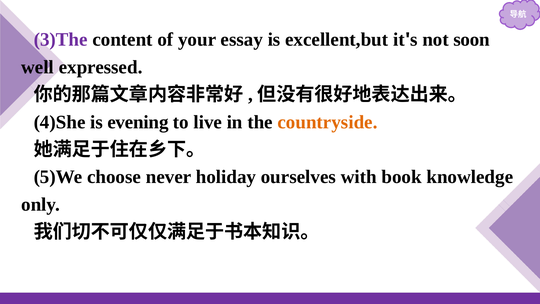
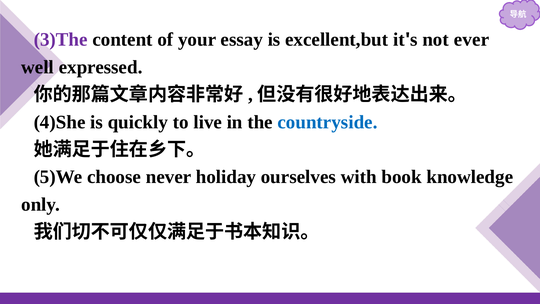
soon: soon -> ever (471, 40)
evening: evening -> quickly (138, 122)
countryside colour: orange -> blue (327, 122)
